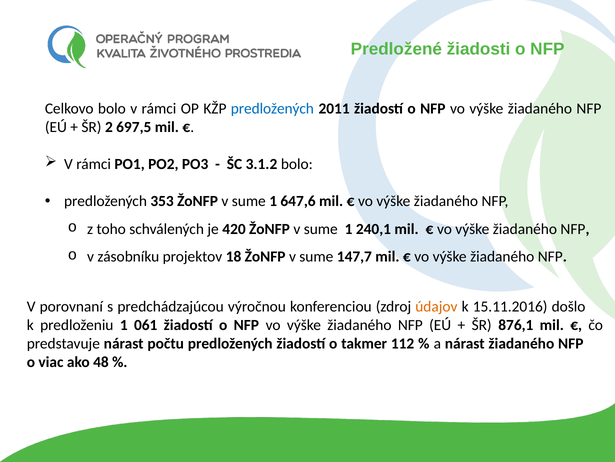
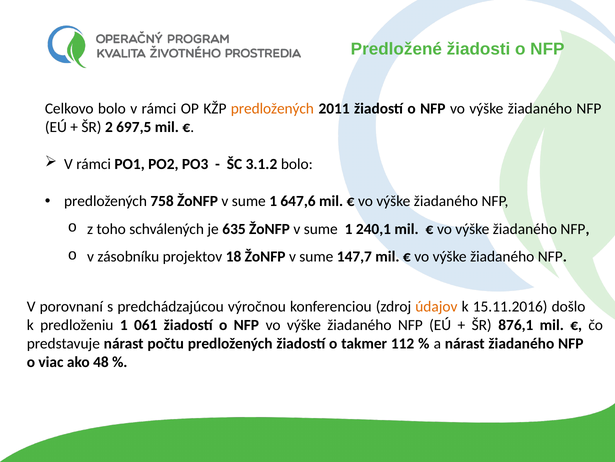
predložených colour: blue -> orange (272, 109)
353: 353 -> 758 (162, 201)
420: 420 -> 635 (234, 229)
